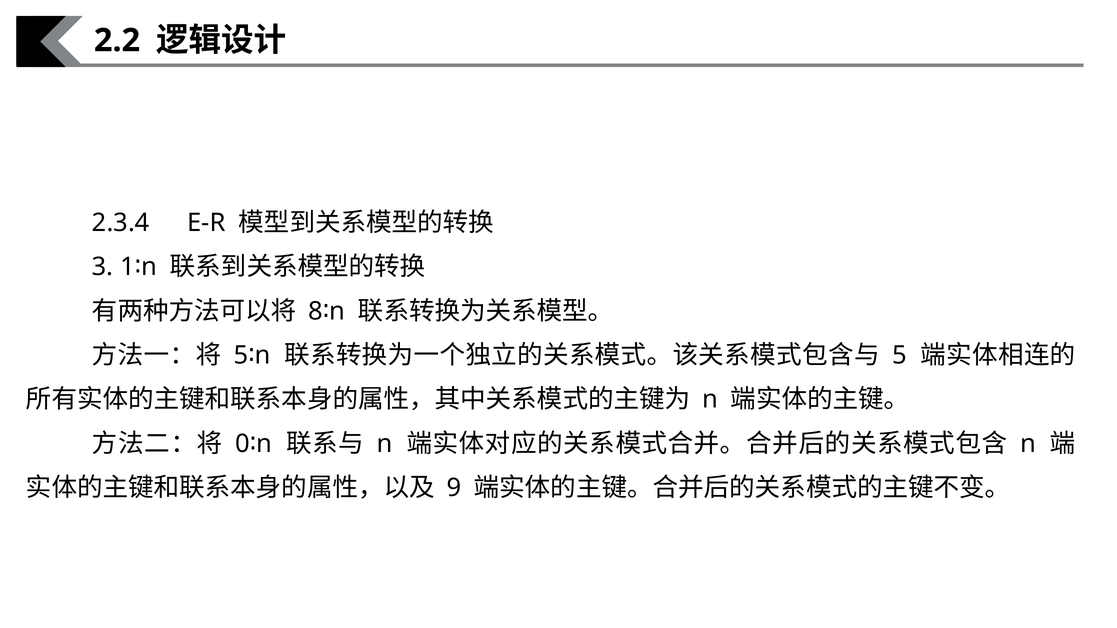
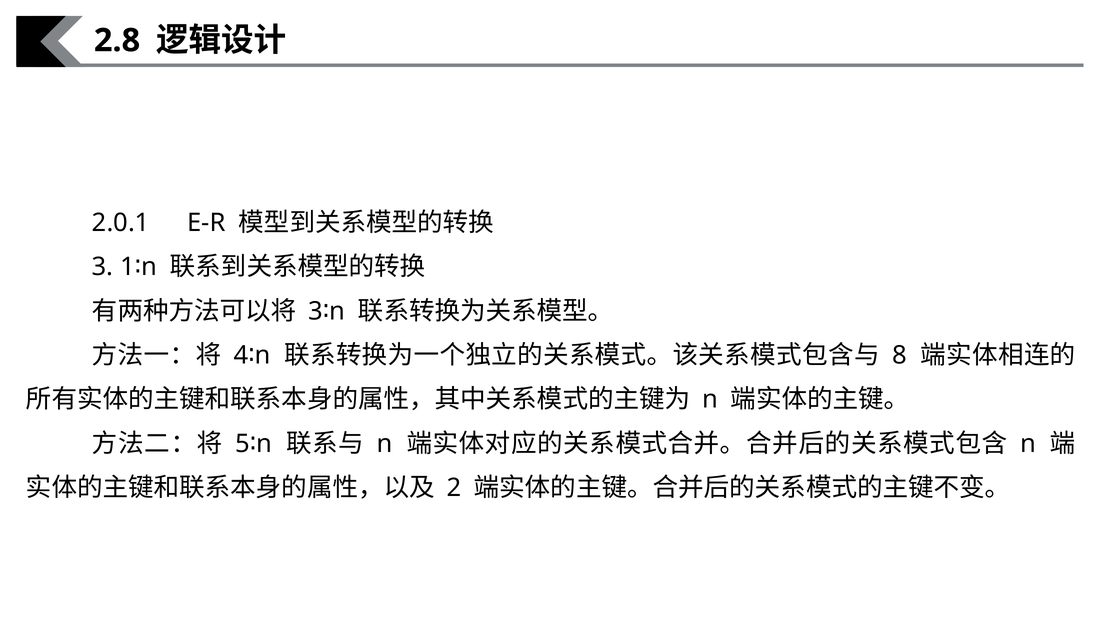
2.2: 2.2 -> 2.8 (117, 41)
2.3.4: 2.3.4 -> 2.0.1 (121, 223)
8: 8 -> 3 (315, 311)
5: 5 -> 8 (900, 355)
5: 5 -> 4 (241, 355)
0: 0 -> 5 (243, 444)
9: 9 -> 2 (454, 488)
